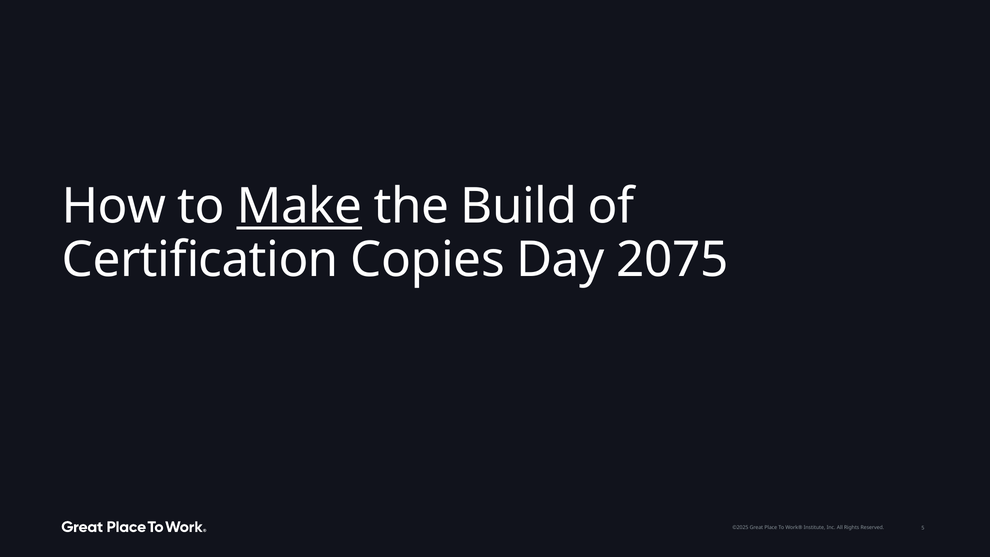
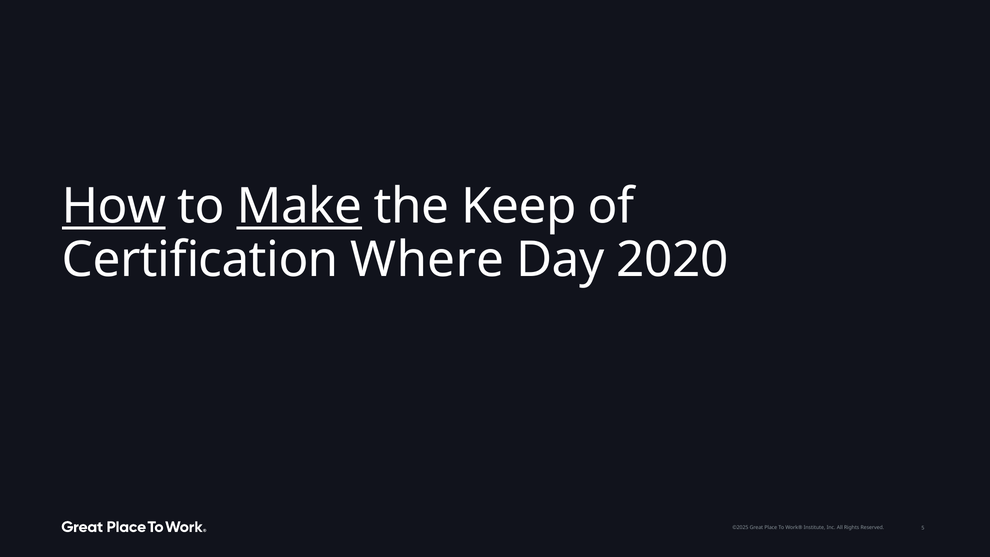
How underline: none -> present (114, 207)
Build: Build -> Keep (519, 207)
Copies: Copies -> Where (427, 260)
2075: 2075 -> 2020 (672, 260)
